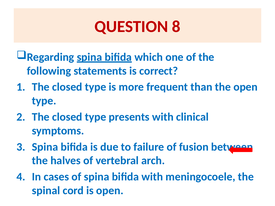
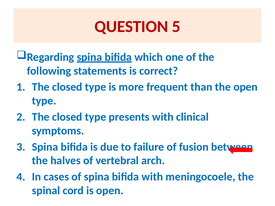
8: 8 -> 5 (176, 27)
